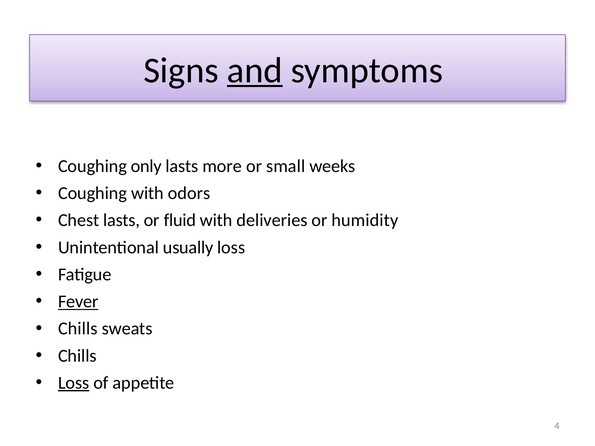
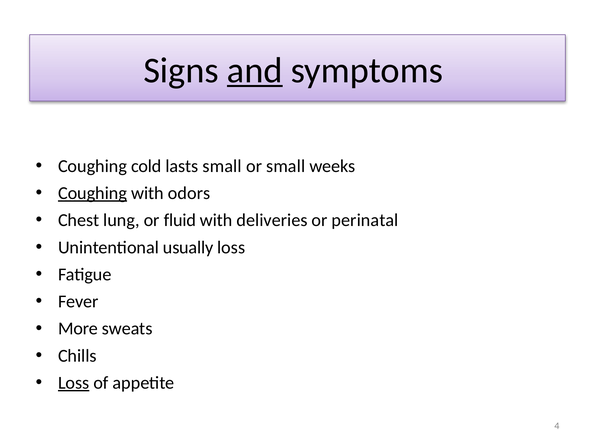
only: only -> cold (146, 166)
lasts more: more -> small (222, 166)
Coughing underline: none -> present (93, 193)
Chest lasts: lasts -> lung (121, 220)
humidity: humidity -> perinatal (365, 220)
Fever underline: present -> none (78, 302)
Chills: Chills -> More (78, 329)
